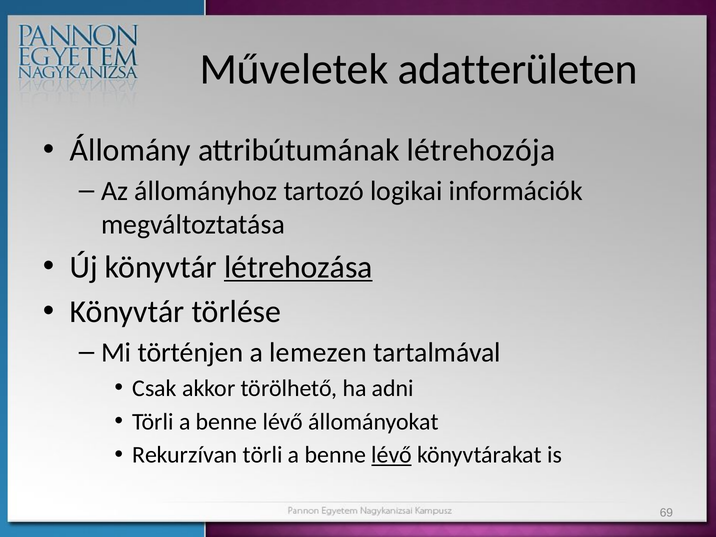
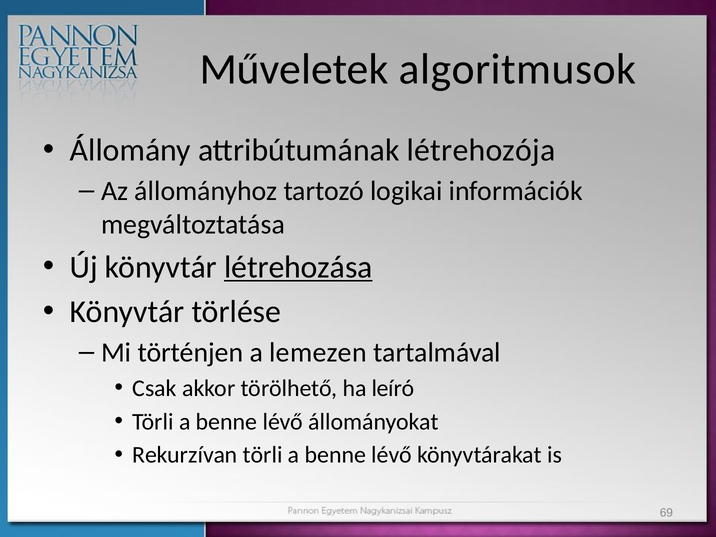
adatterületen: adatterületen -> algoritmusok (517, 69)
adni: adni -> leíró (393, 388)
lévő underline: present -> none (392, 455)
